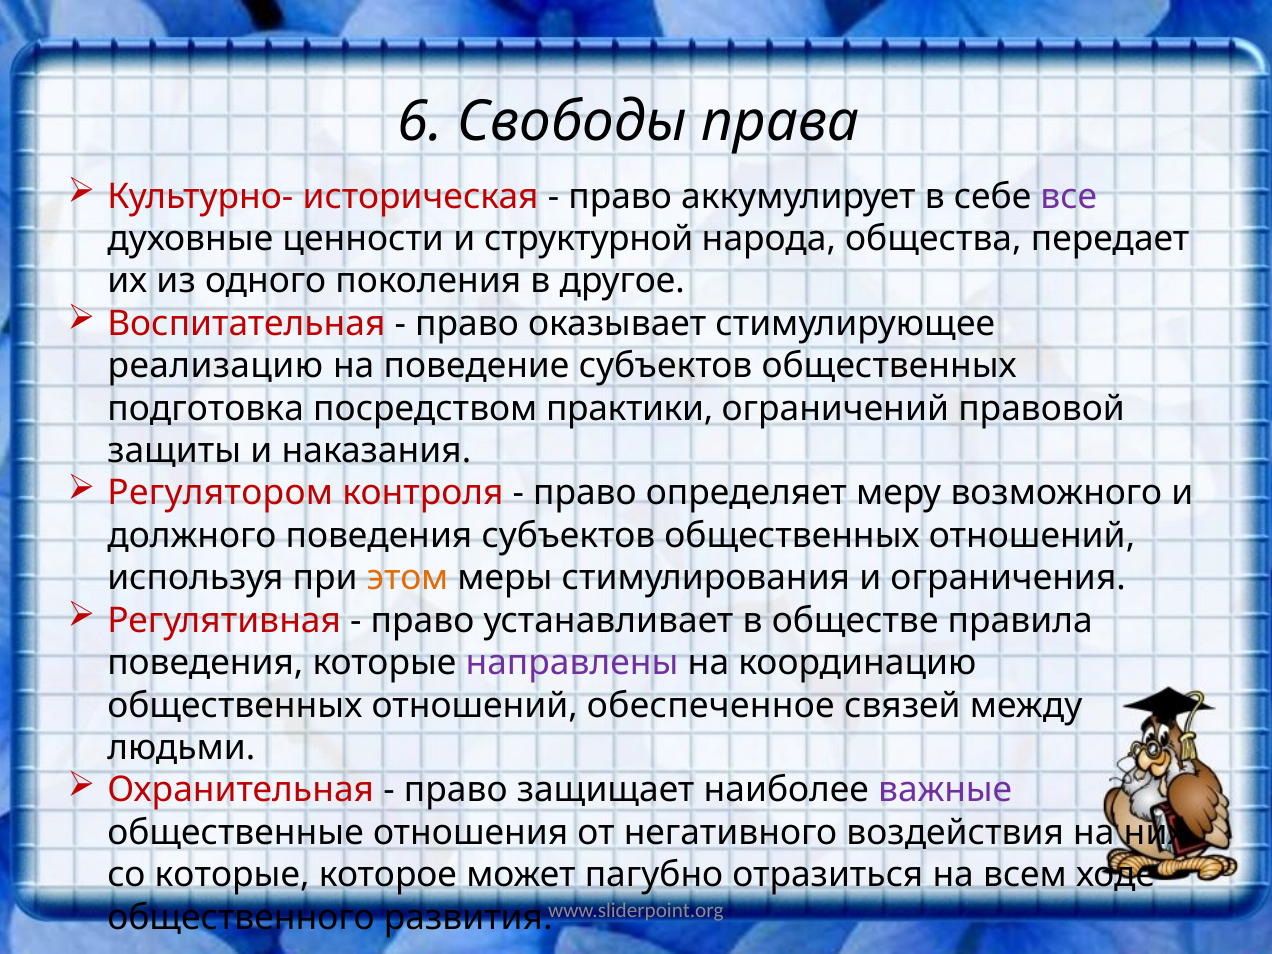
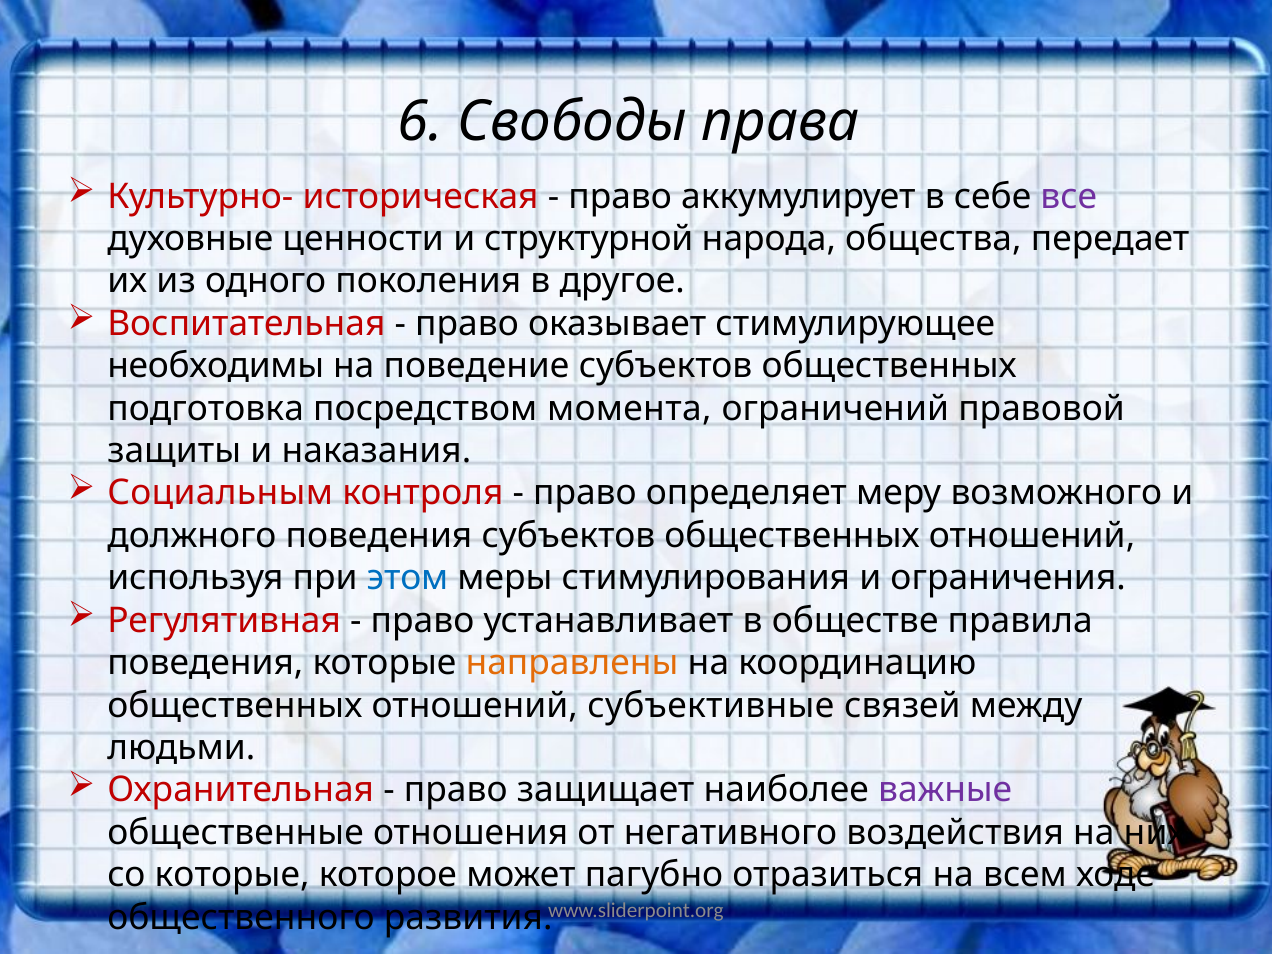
реализацию: реализацию -> необходимы (216, 366)
практики: практики -> момента (629, 408)
Регулятором: Регулятором -> Социальным (220, 493)
этом colour: orange -> blue (408, 578)
направлены colour: purple -> orange (572, 663)
обеспеченное: обеспеченное -> субъективные (711, 705)
